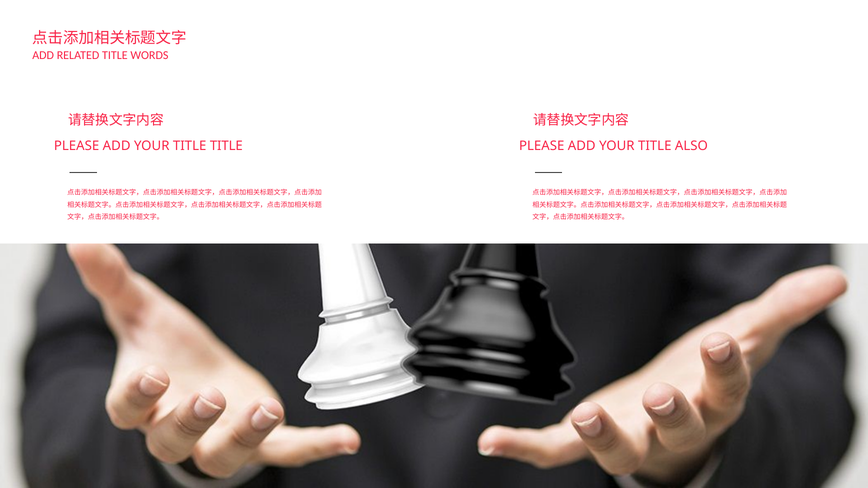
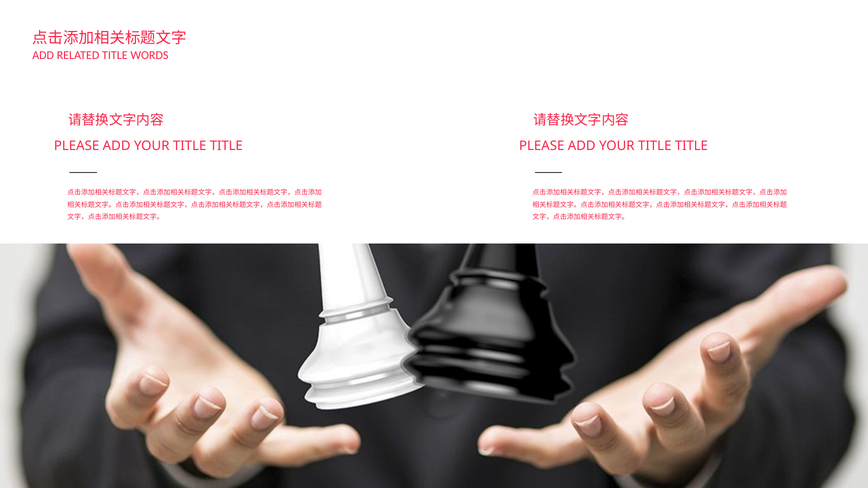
ALSO: ALSO -> TITLE (691, 146)
